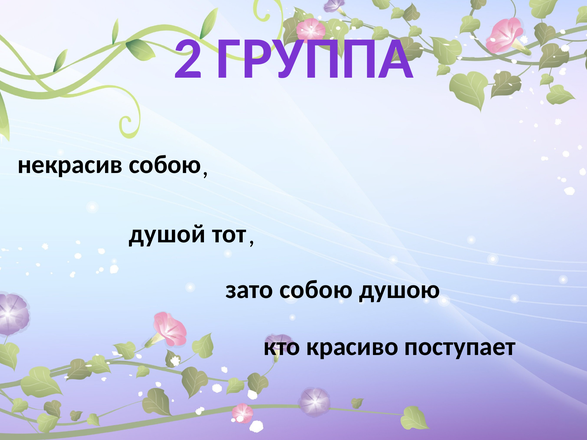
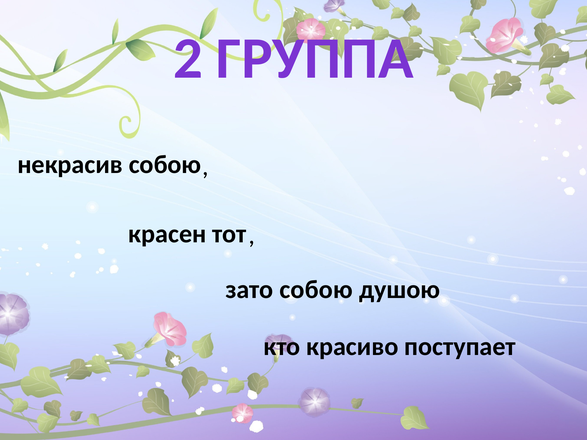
душой: душой -> красен (167, 234)
